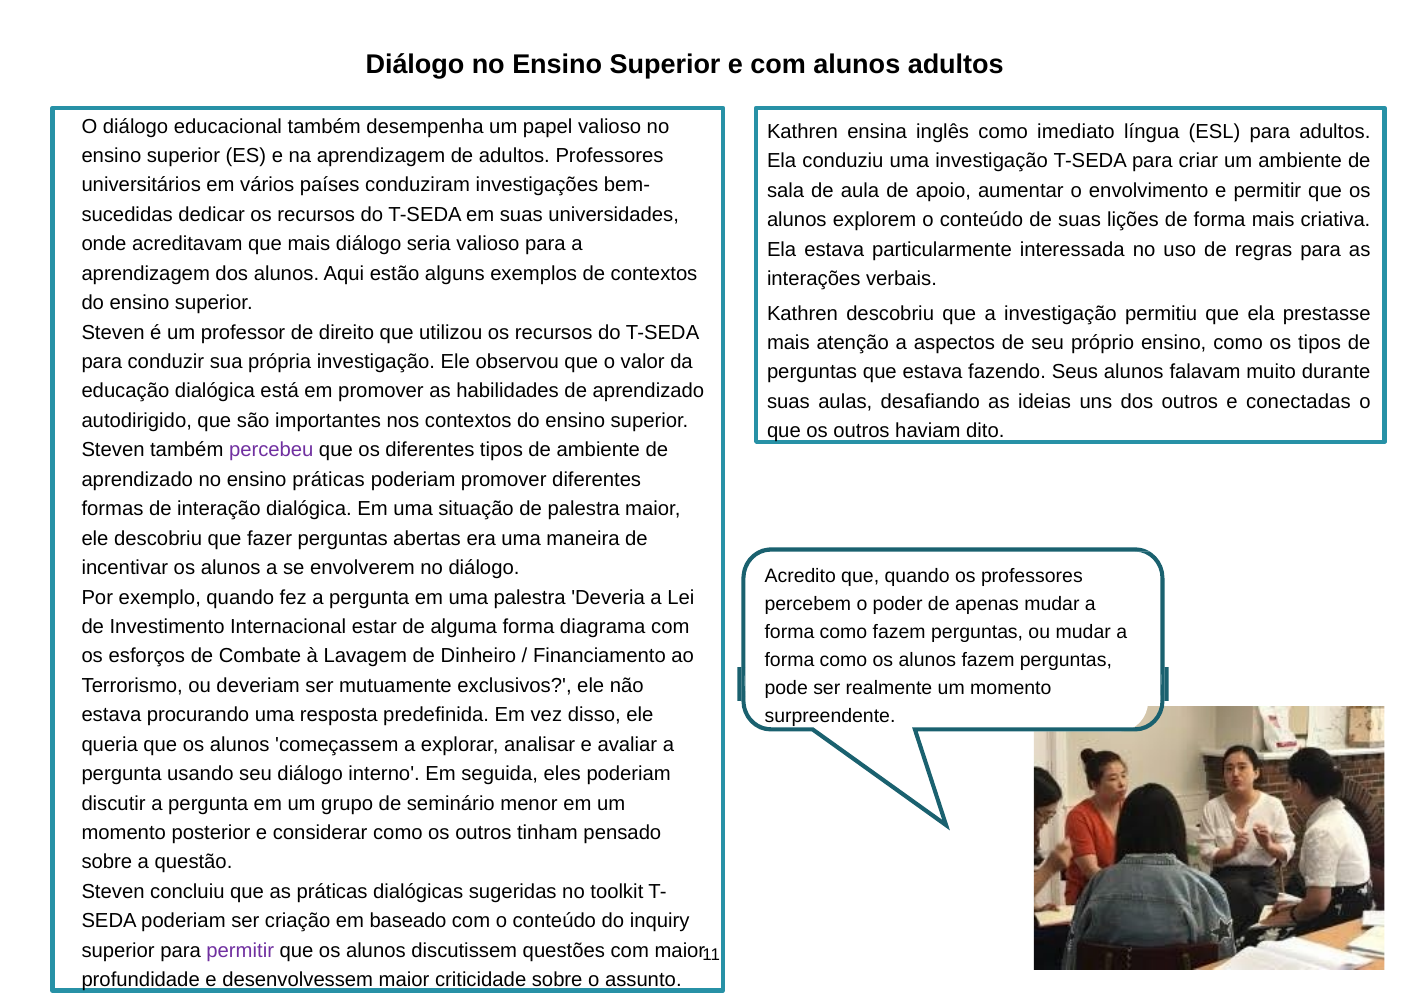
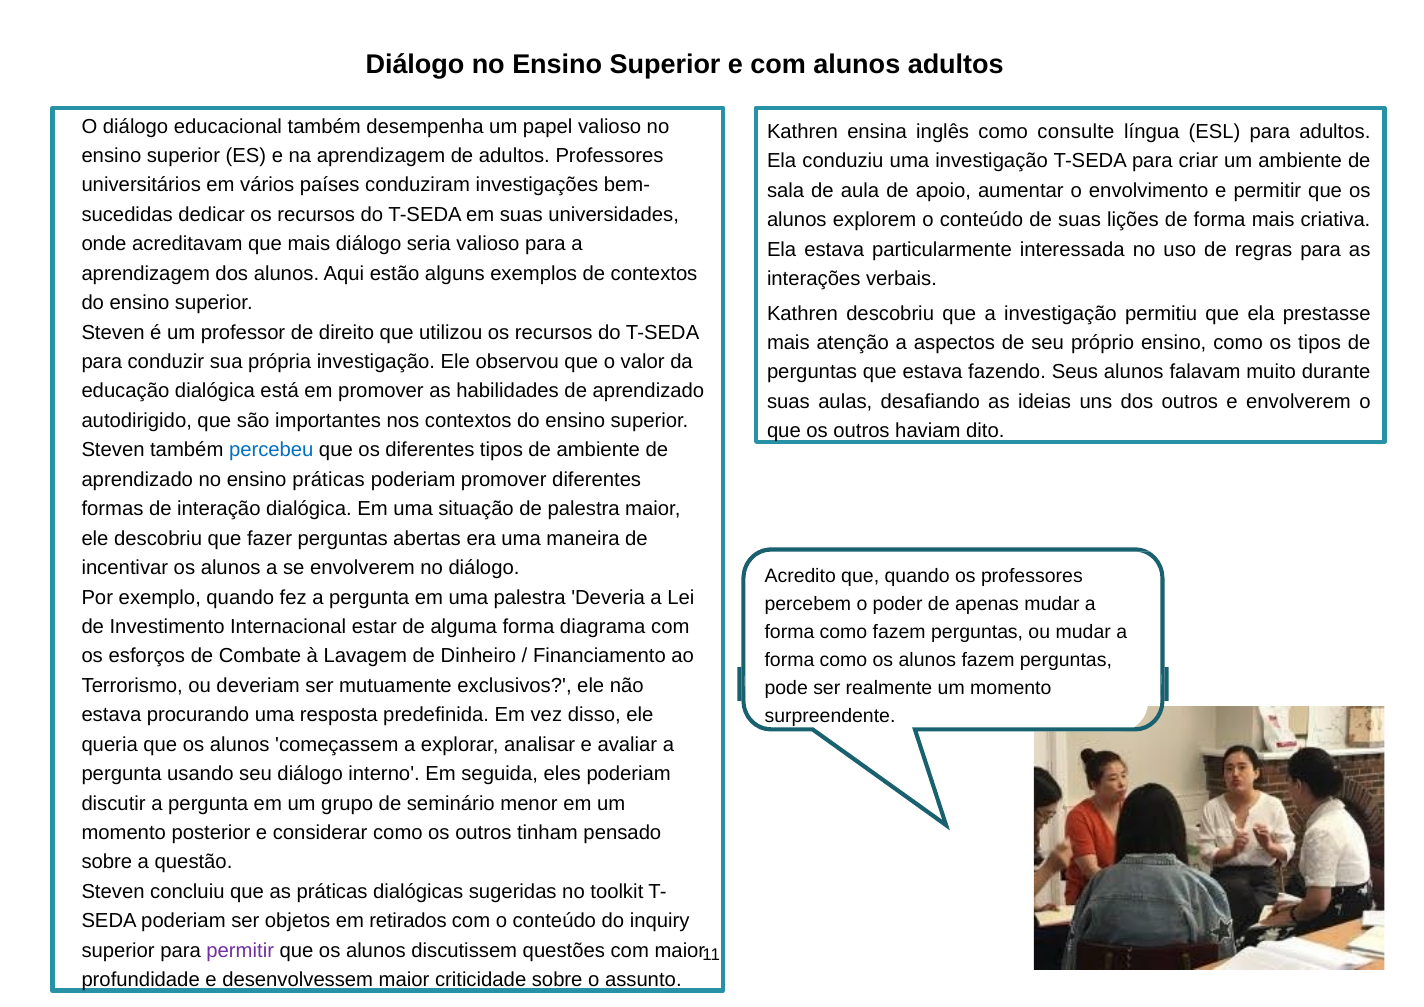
imediato: imediato -> consulte (1076, 132)
e conectadas: conectadas -> envolverem (1298, 402)
percebeu colour: purple -> blue (271, 450)
criação: criação -> objetos (298, 921)
baseado: baseado -> retirados (408, 921)
